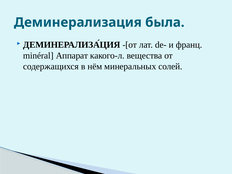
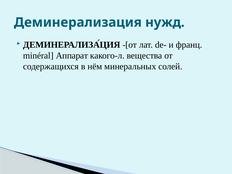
была: была -> нужд (165, 22)
